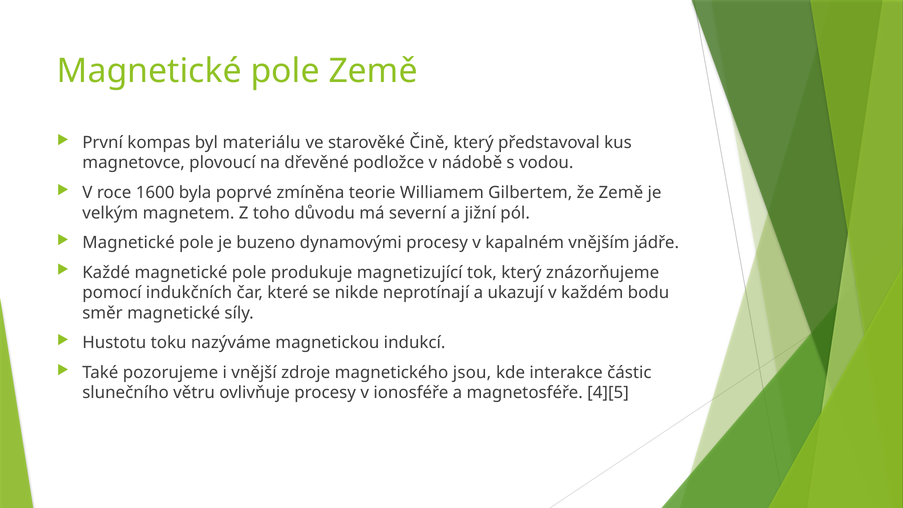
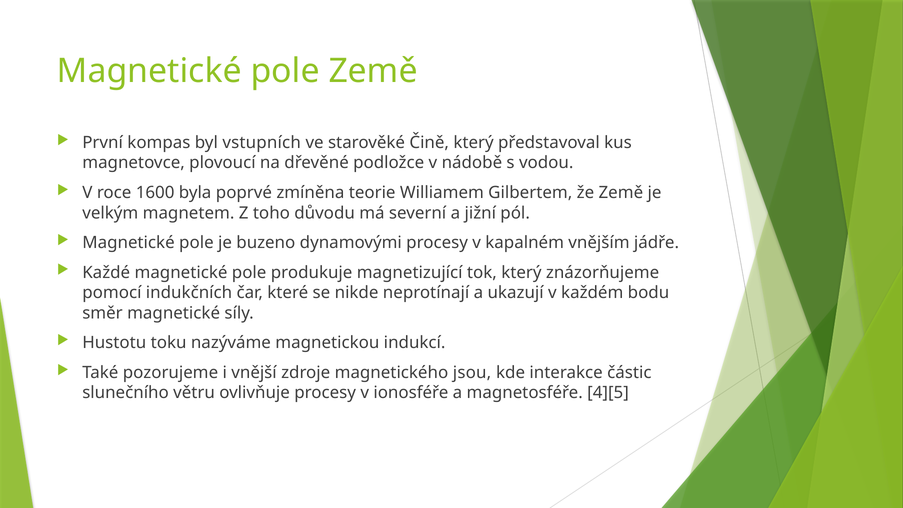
materiálu: materiálu -> vstupních (262, 143)
